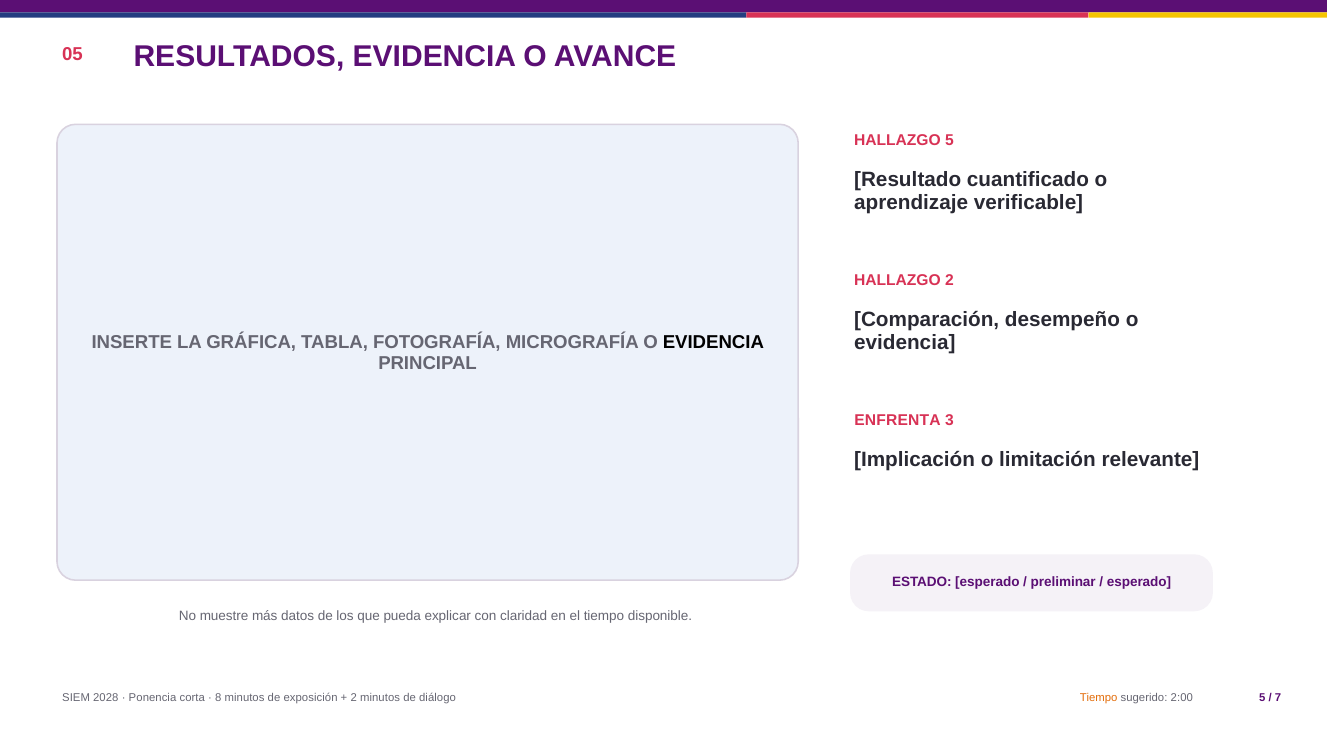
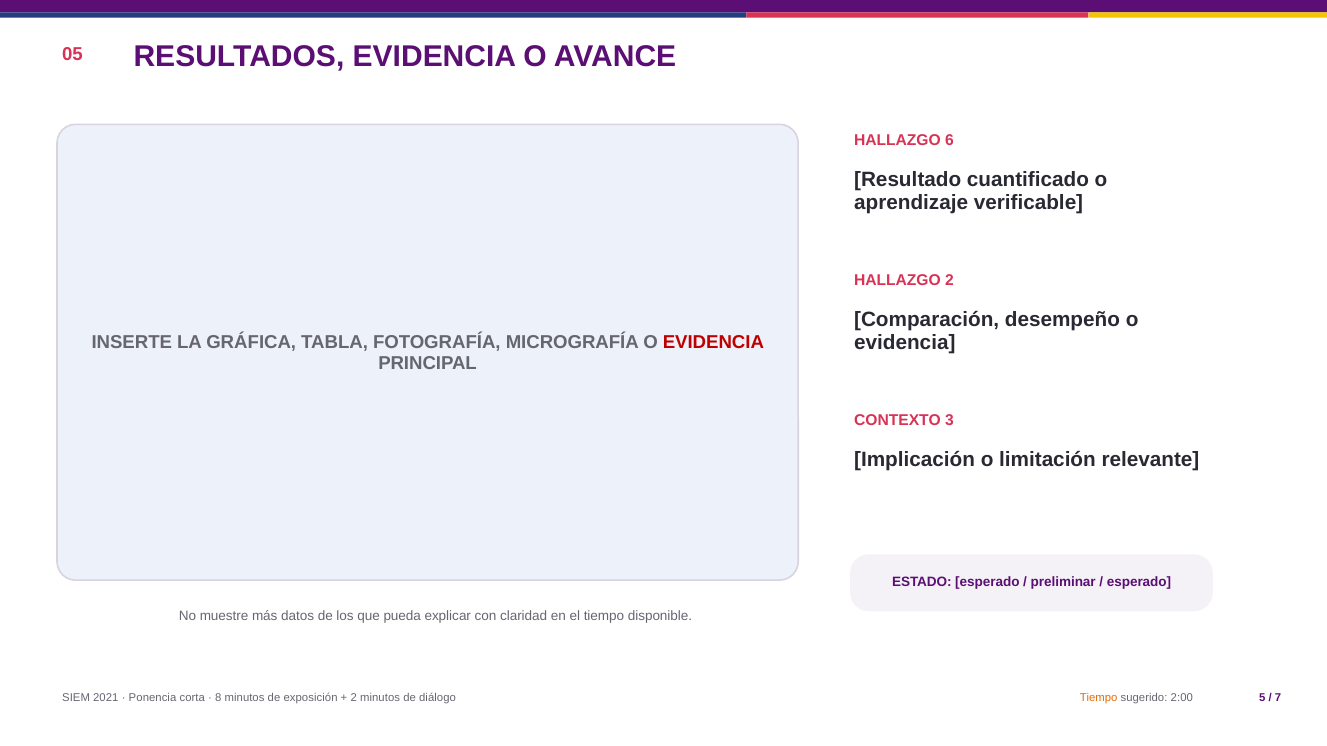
HALLAZGO 5: 5 -> 6 (950, 141)
EVIDENCIA colour: black -> red (713, 342)
ENFRENTA: ENFRENTA -> CONTEXTO (898, 421)
2028: 2028 -> 2021 (106, 698)
